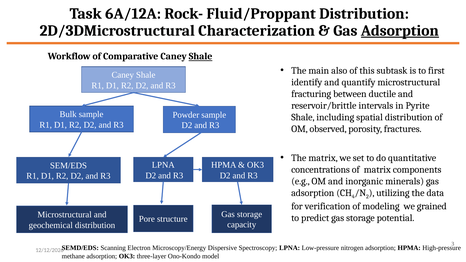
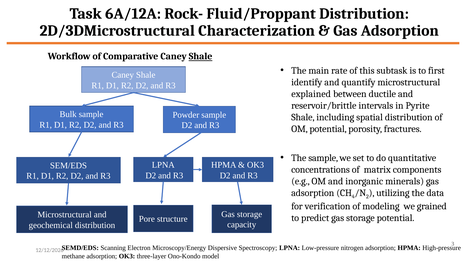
Adsorption underline: present -> none (400, 31)
also: also -> rate (339, 71)
fracturing: fracturing -> explained (311, 94)
OM observed: observed -> potential (328, 129)
The matrix: matrix -> sample (323, 158)
